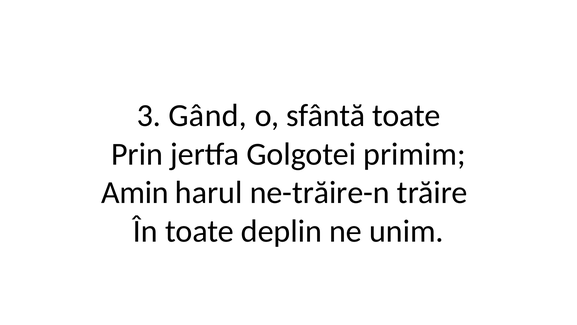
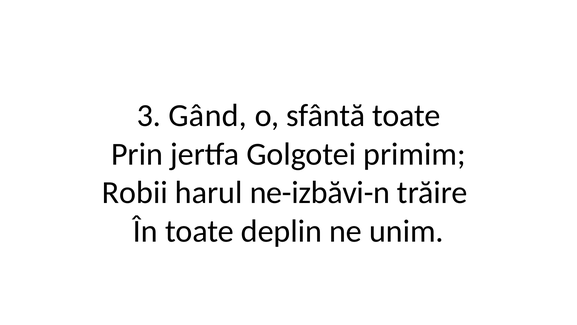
Amin: Amin -> Robii (135, 192)
ne-trăire-n: ne-trăire-n -> ne-izbăvi-n (320, 192)
